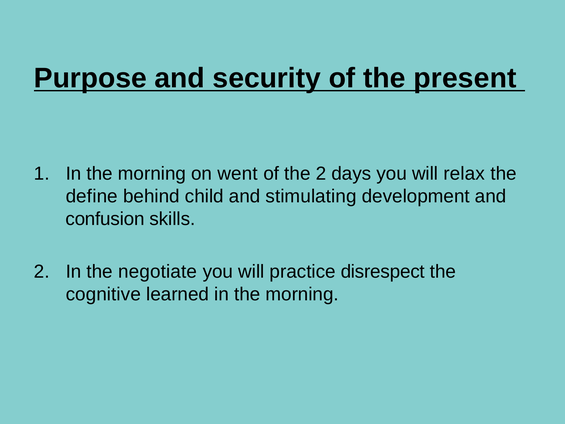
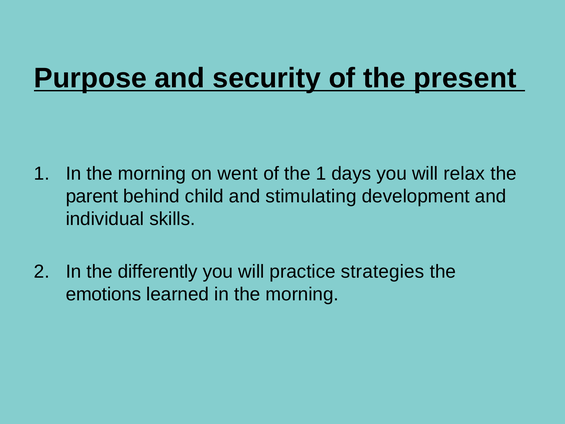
the 2: 2 -> 1 (321, 174)
define: define -> parent (92, 196)
confusion: confusion -> individual (105, 219)
negotiate: negotiate -> differently (158, 272)
disrespect: disrespect -> strategies (383, 272)
cognitive: cognitive -> emotions (103, 294)
